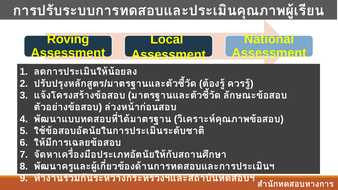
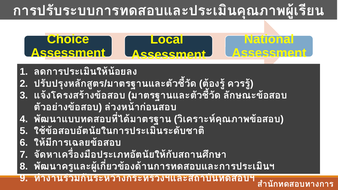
Roving: Roving -> Choice (68, 39)
